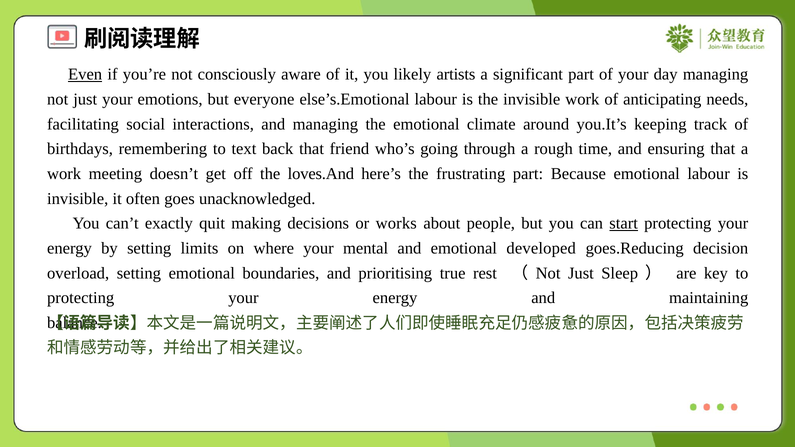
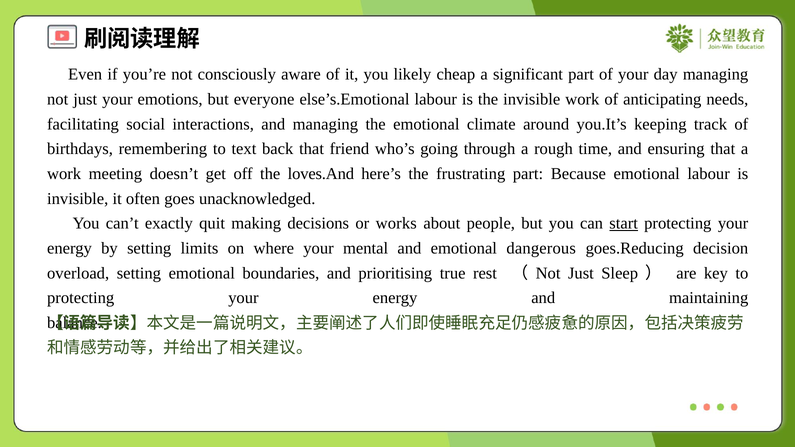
Even underline: present -> none (85, 74)
artists: artists -> cheap (456, 74)
developed: developed -> dangerous (541, 248)
